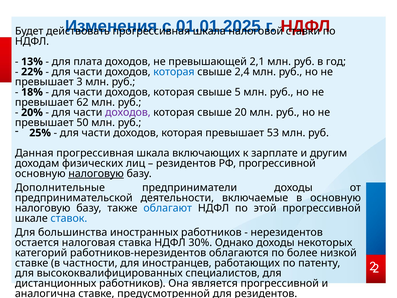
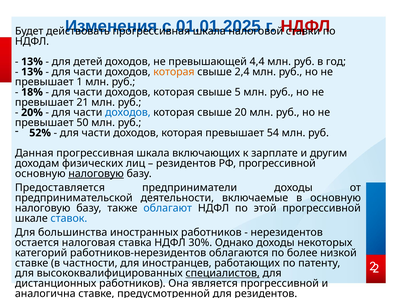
плата: плата -> детей (88, 62)
2,1: 2,1 -> 4,4 (257, 62)
22%: 22% -> 13% (32, 72)
которая colour: blue -> orange (174, 72)
3: 3 -> 1 (79, 82)
62: 62 -> 21 (82, 102)
доходов colour: purple -> blue (128, 112)
25%: 25% -> 52% (40, 133)
53: 53 -> 54 (273, 133)
Дополнительные: Дополнительные -> Предоставляется (60, 188)
специалистов underline: none -> present (223, 273)
